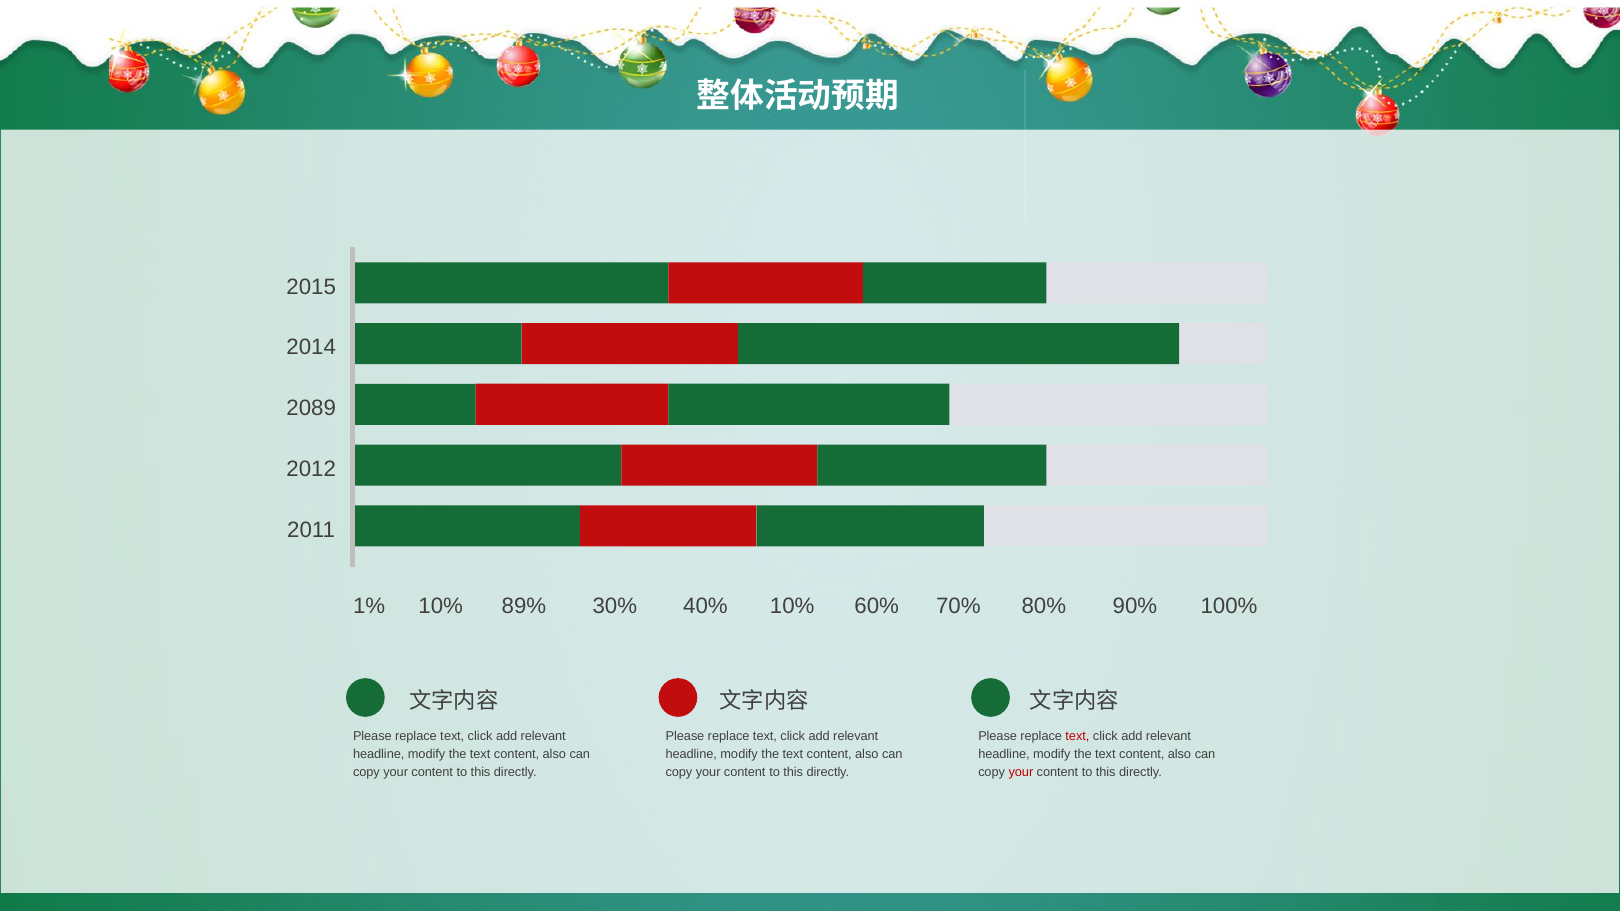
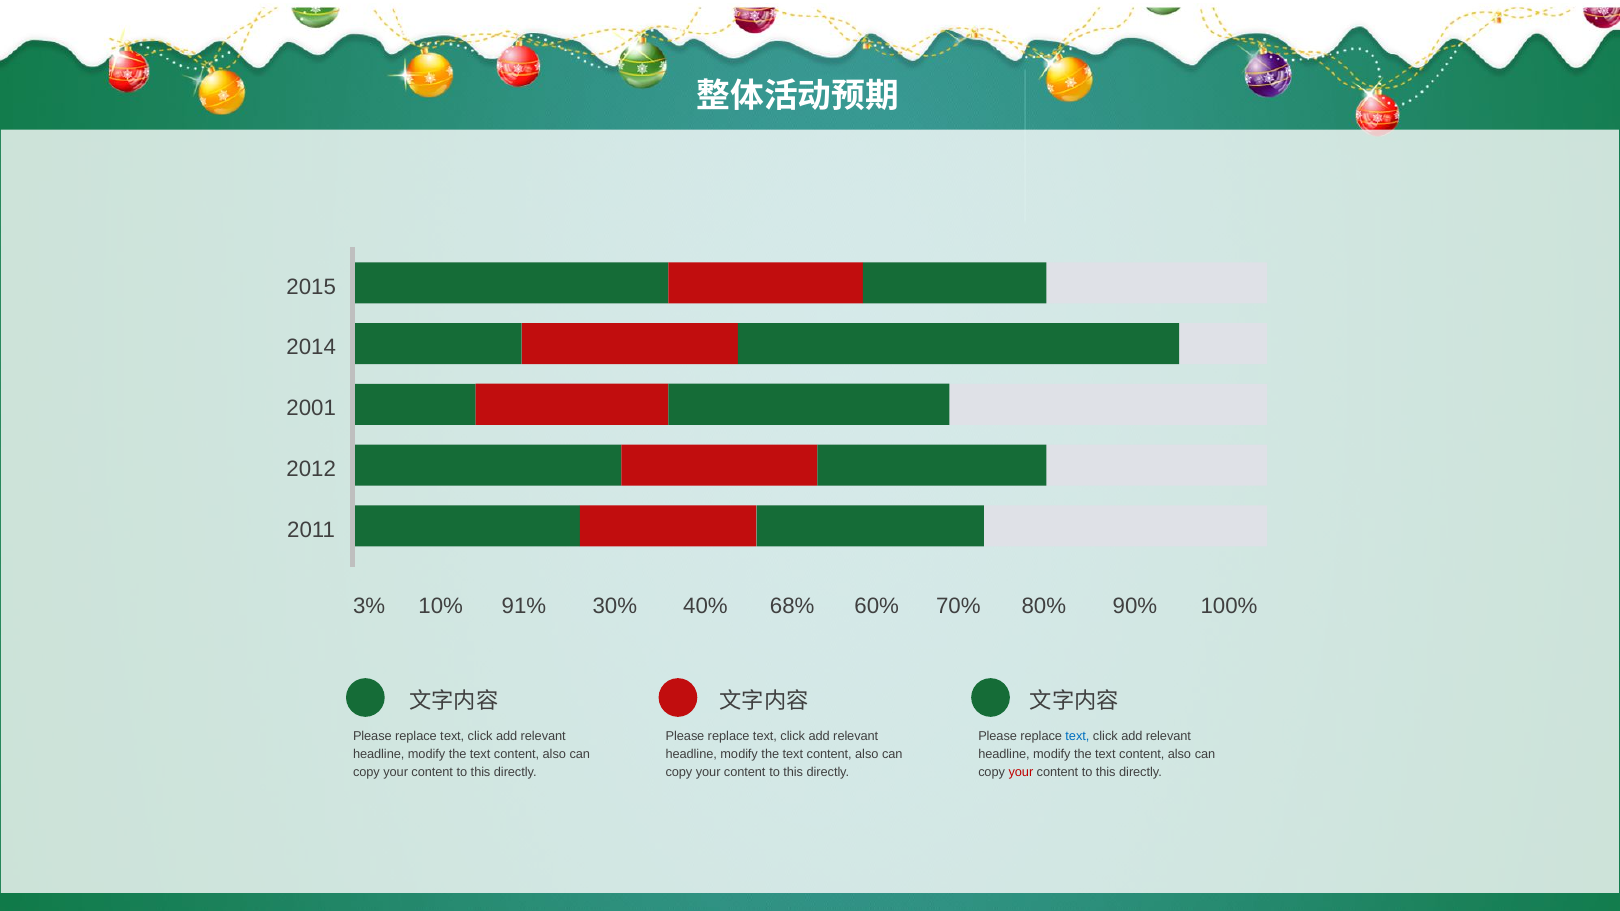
2089: 2089 -> 2001 (311, 408)
1%: 1% -> 3% (369, 606)
89%: 89% -> 91% (524, 606)
40% 10%: 10% -> 68% (792, 606)
text colour: red -> blue (1077, 736)
